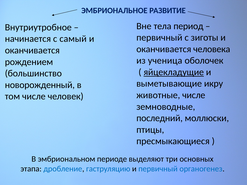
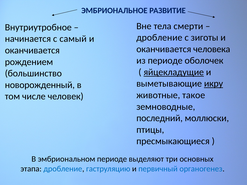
период: период -> смерти (188, 26)
первичный: первичный -> дробление (159, 38)
из ученица: ученица -> периоде (165, 61)
икру underline: none -> present (214, 84)
животные числе: числе -> такое (194, 95)
